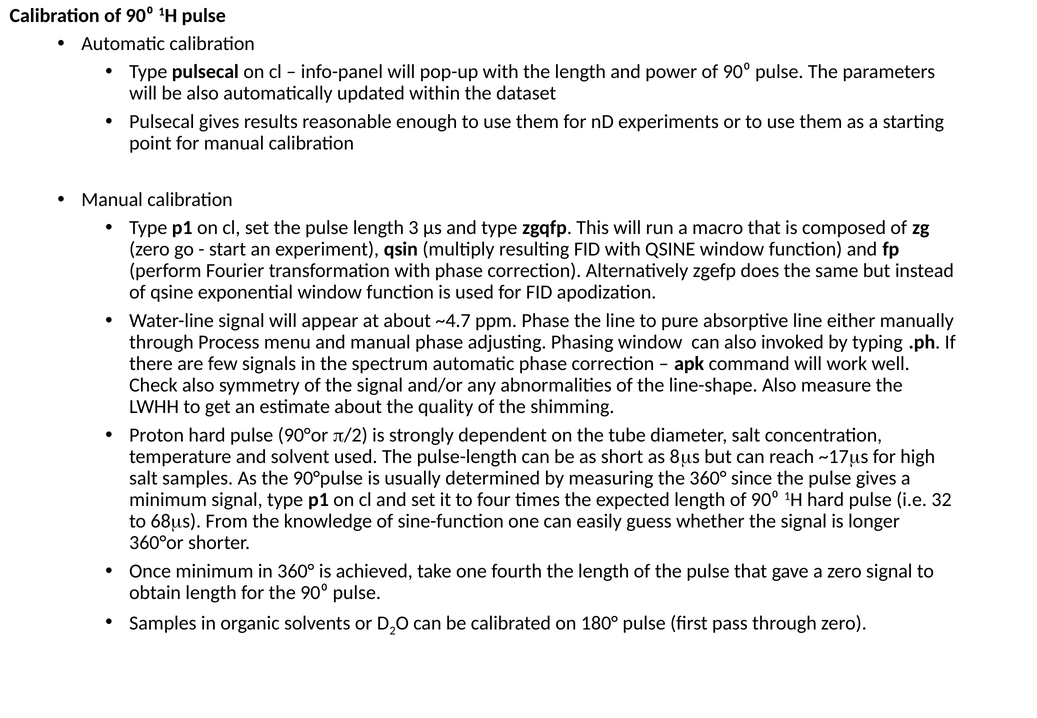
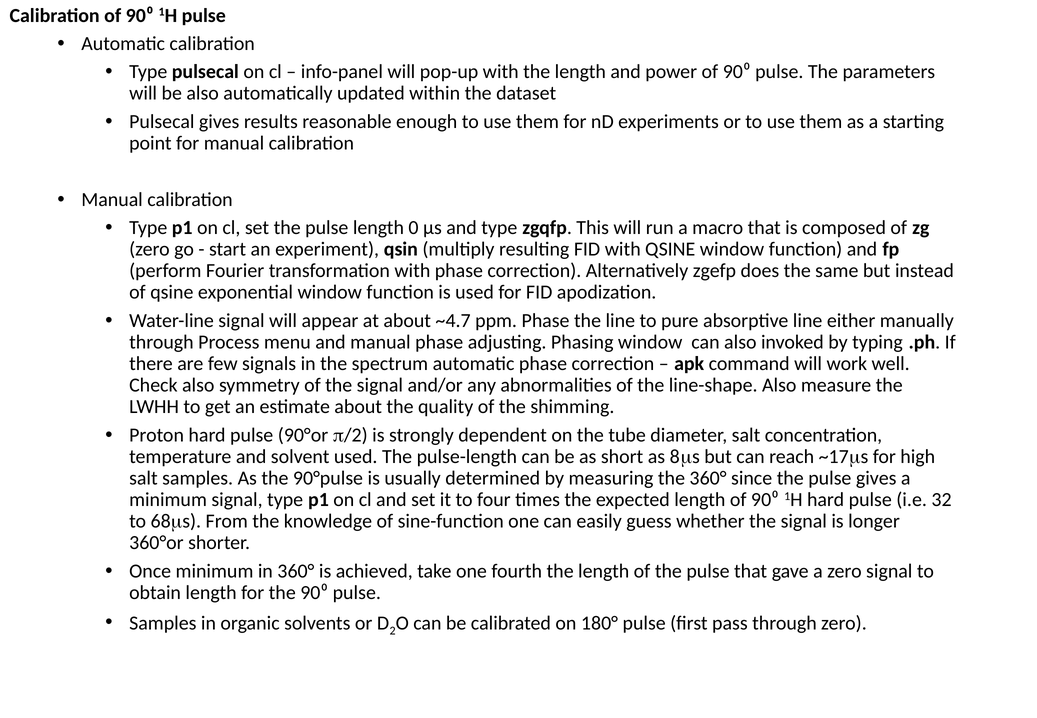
3: 3 -> 0 (414, 228)
